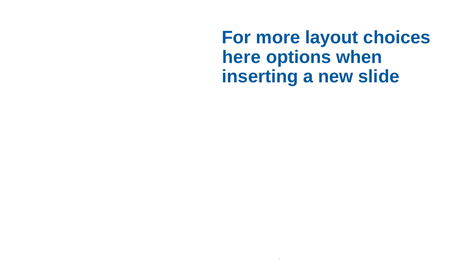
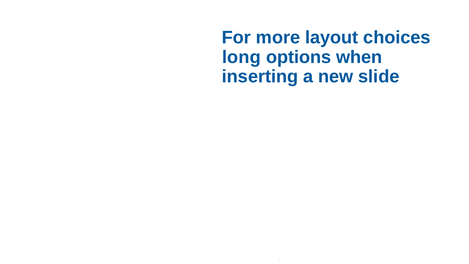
here: here -> long (241, 57)
